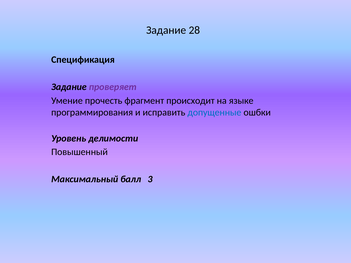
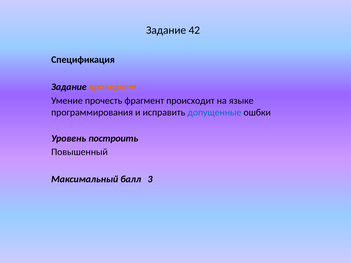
28: 28 -> 42 (194, 30)
проверяет colour: purple -> orange (113, 87)
делимости: делимости -> построить (113, 138)
